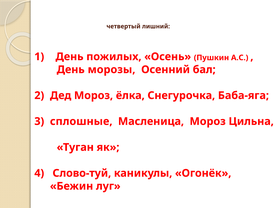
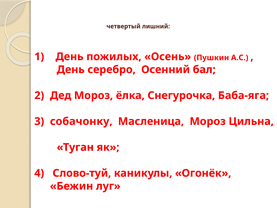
морозы: морозы -> серебро (112, 70)
сплошные: сплошные -> собачонку (81, 121)
